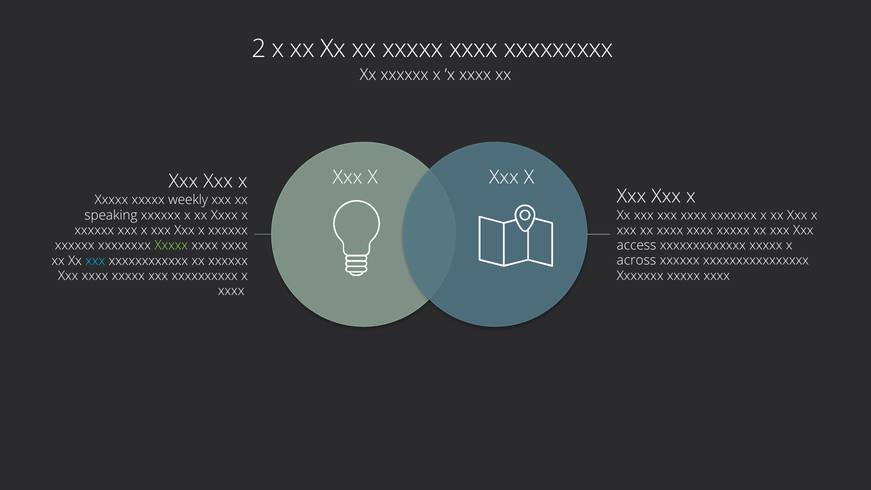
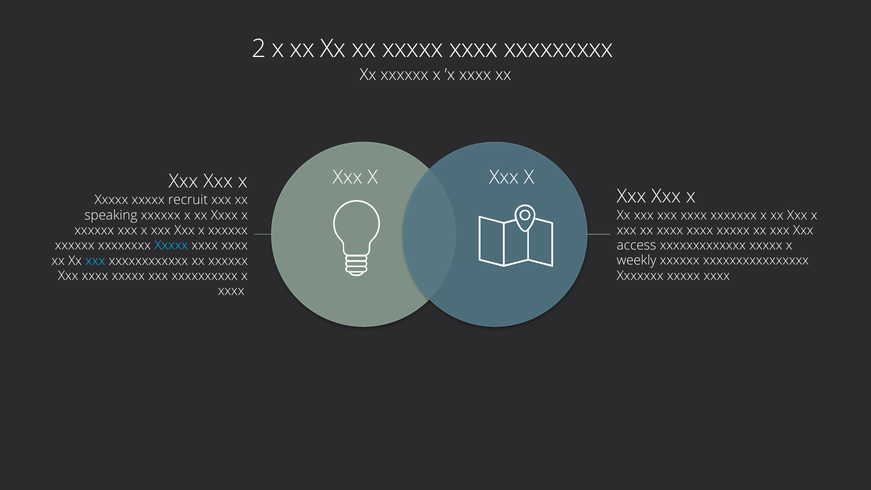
weekly: weekly -> recruit (188, 200)
Xxxxx colour: light green -> light blue (171, 245)
across: across -> weekly (637, 261)
